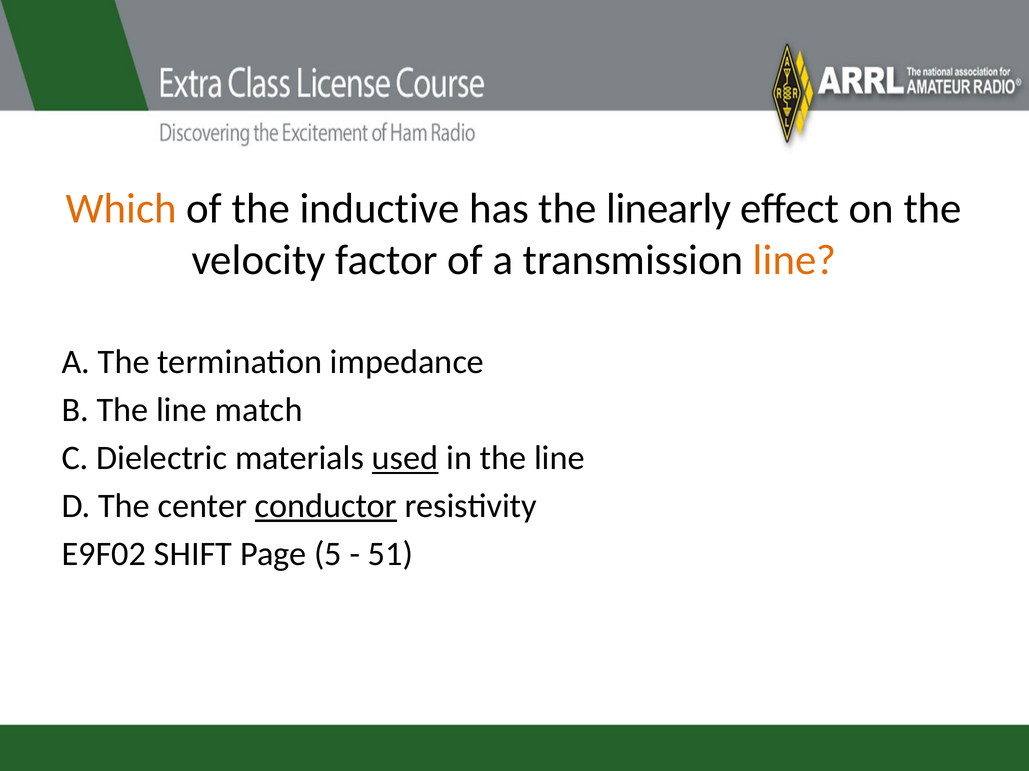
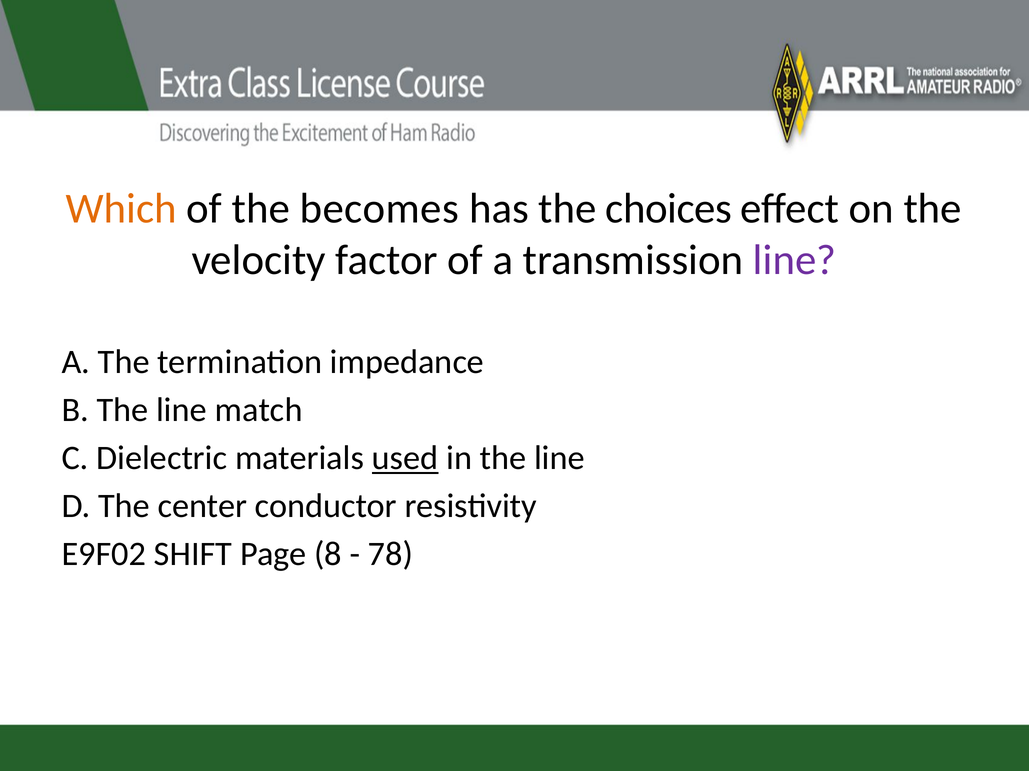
inductive: inductive -> becomes (379, 209)
linearly: linearly -> choices (669, 209)
line colour: orange -> purple (795, 260)
conductor underline: present -> none (326, 506)
5: 5 -> 8 (328, 555)
51: 51 -> 78 (390, 555)
